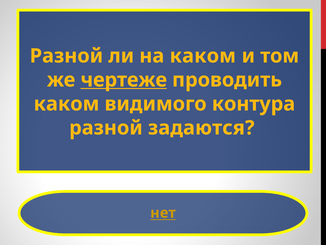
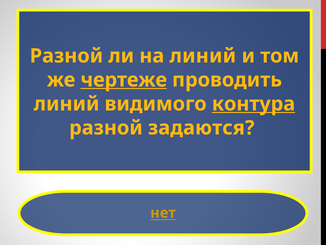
на каком: каком -> линий (203, 56)
каком: каком -> линий (67, 104)
контура underline: none -> present (253, 104)
